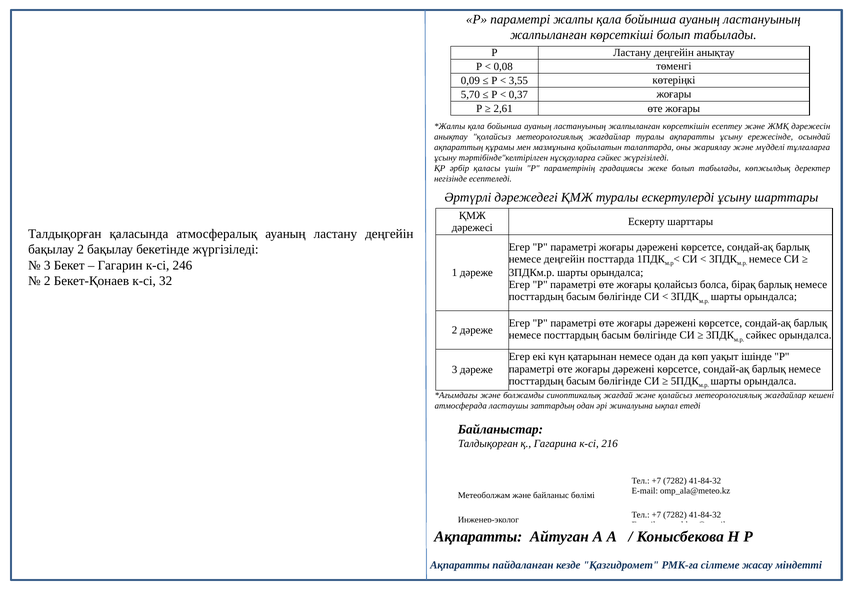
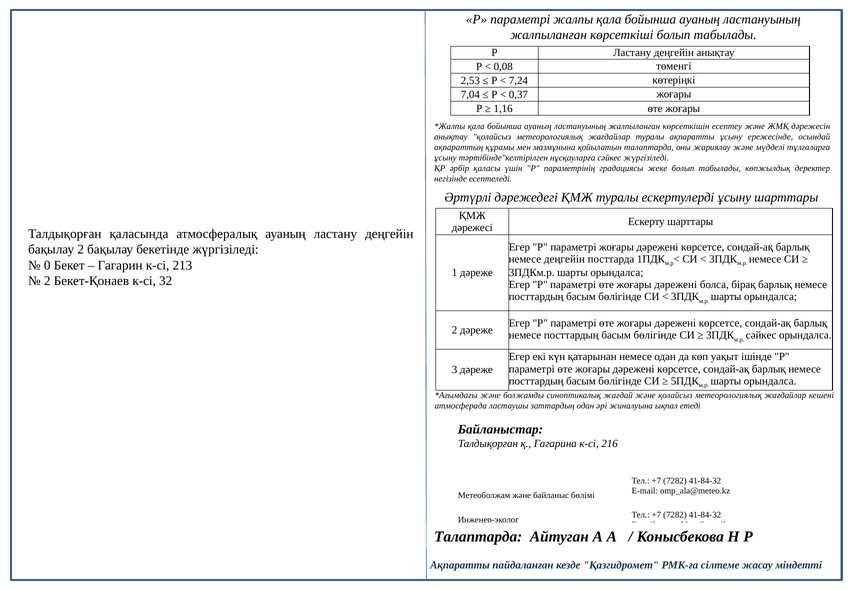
0,09: 0,09 -> 2,53 (470, 81)
3,55: 3,55 -> 7,24 (518, 81)
5,70: 5,70 -> 7,04 (470, 95)
2,61: 2,61 -> 1,16 (503, 109)
3: 3 -> 0 (47, 266)
246: 246 -> 213 (182, 266)
қолайсыз: қолайсыз -> дәрежені (676, 285)
Ақпаратты: Ақпаратты -> Талаптарда (478, 537)
